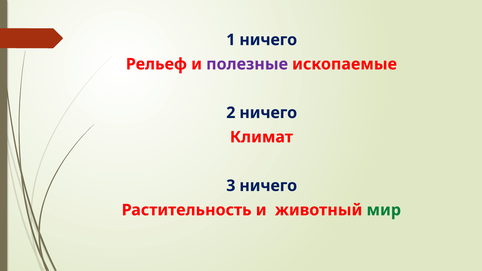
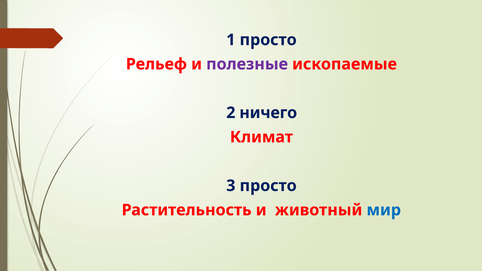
1 ничего: ничего -> просто (268, 40)
3 ничего: ничего -> просто (268, 186)
мир colour: green -> blue (384, 210)
